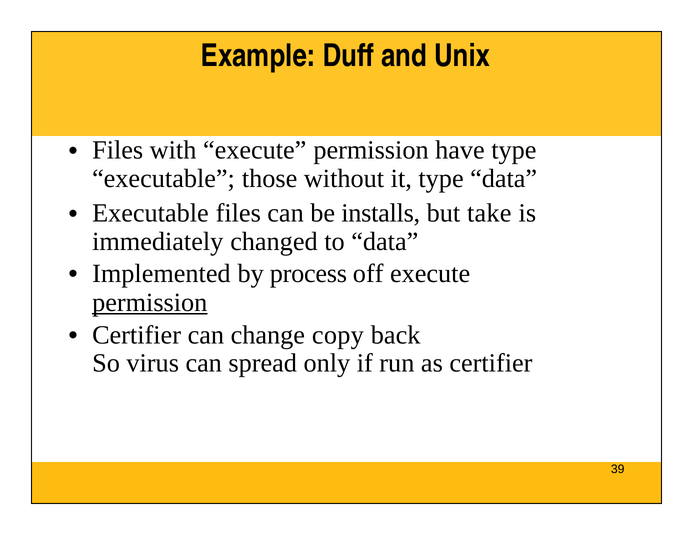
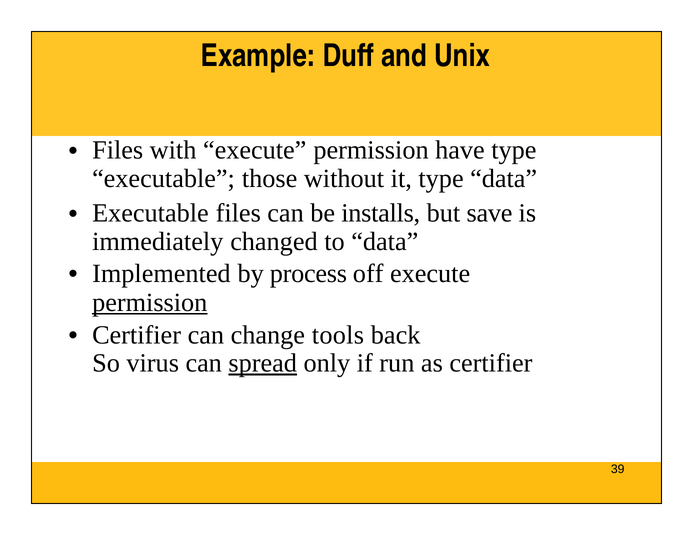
take: take -> save (490, 213)
copy: copy -> tools (338, 335)
spread underline: none -> present (263, 363)
